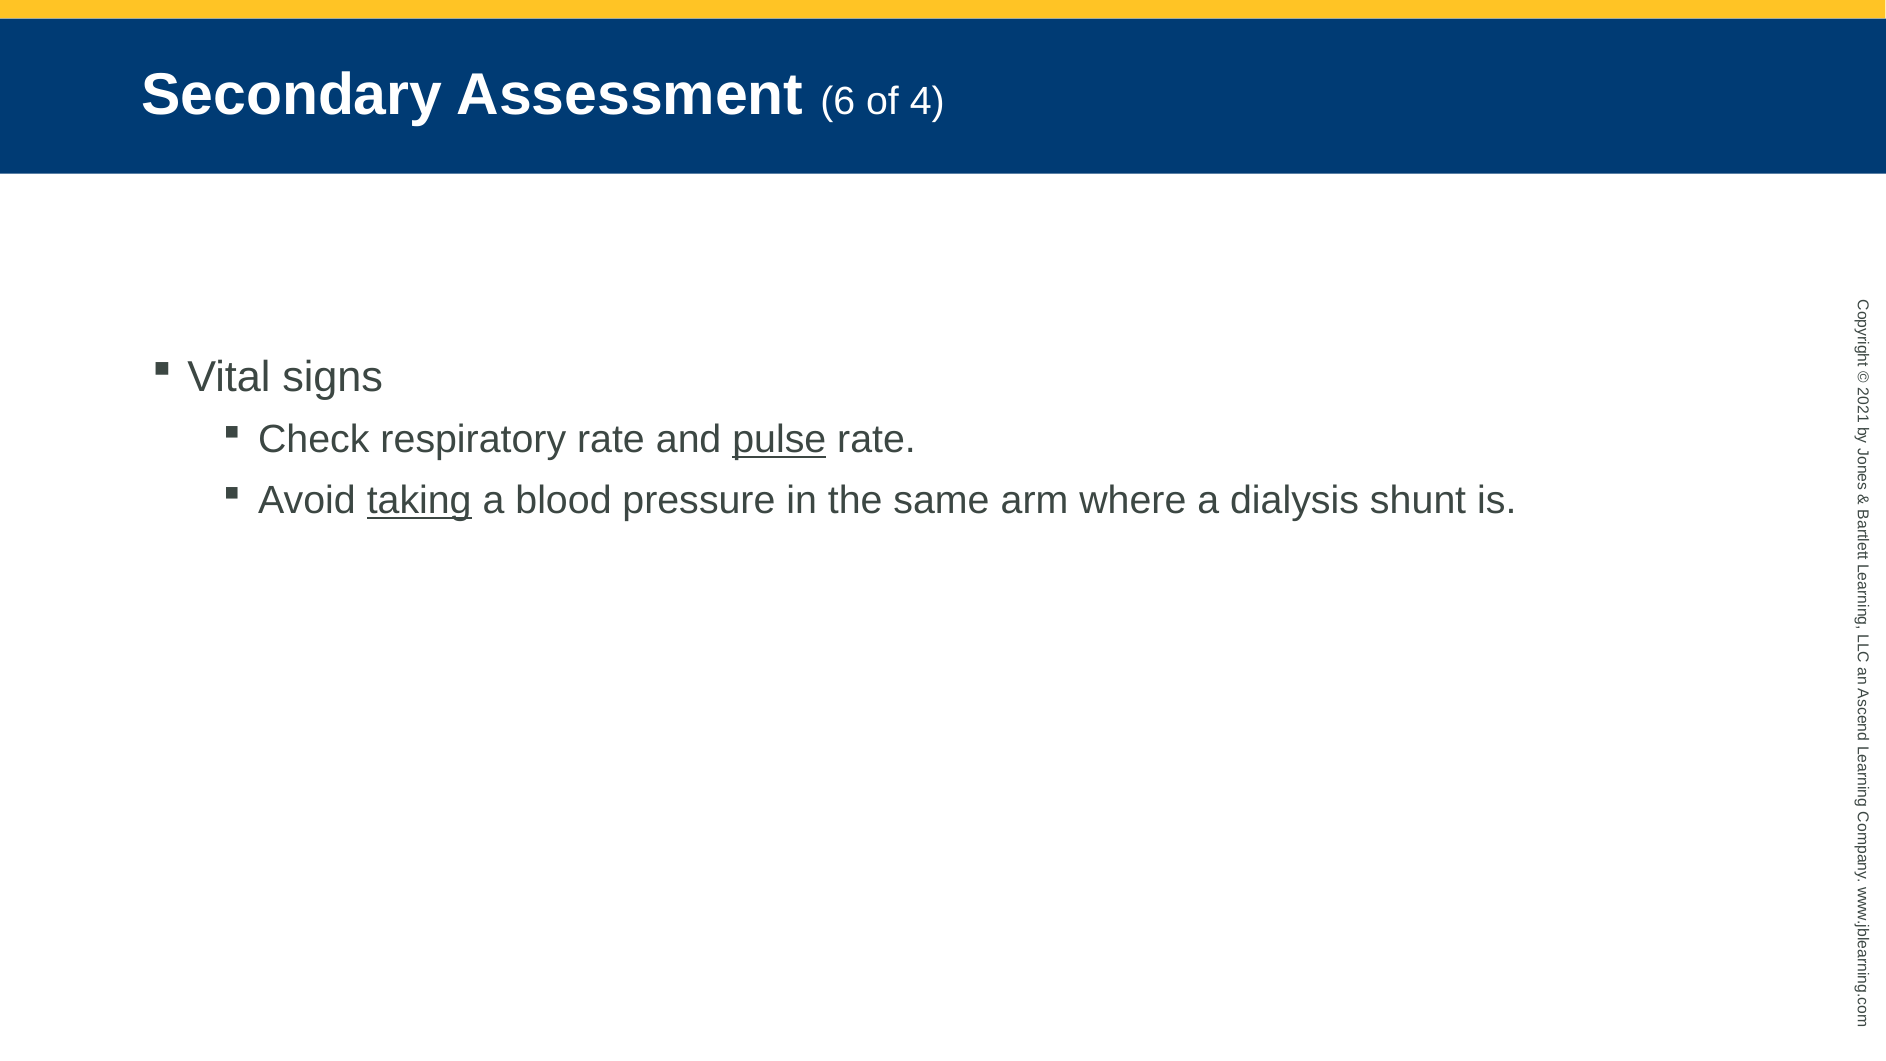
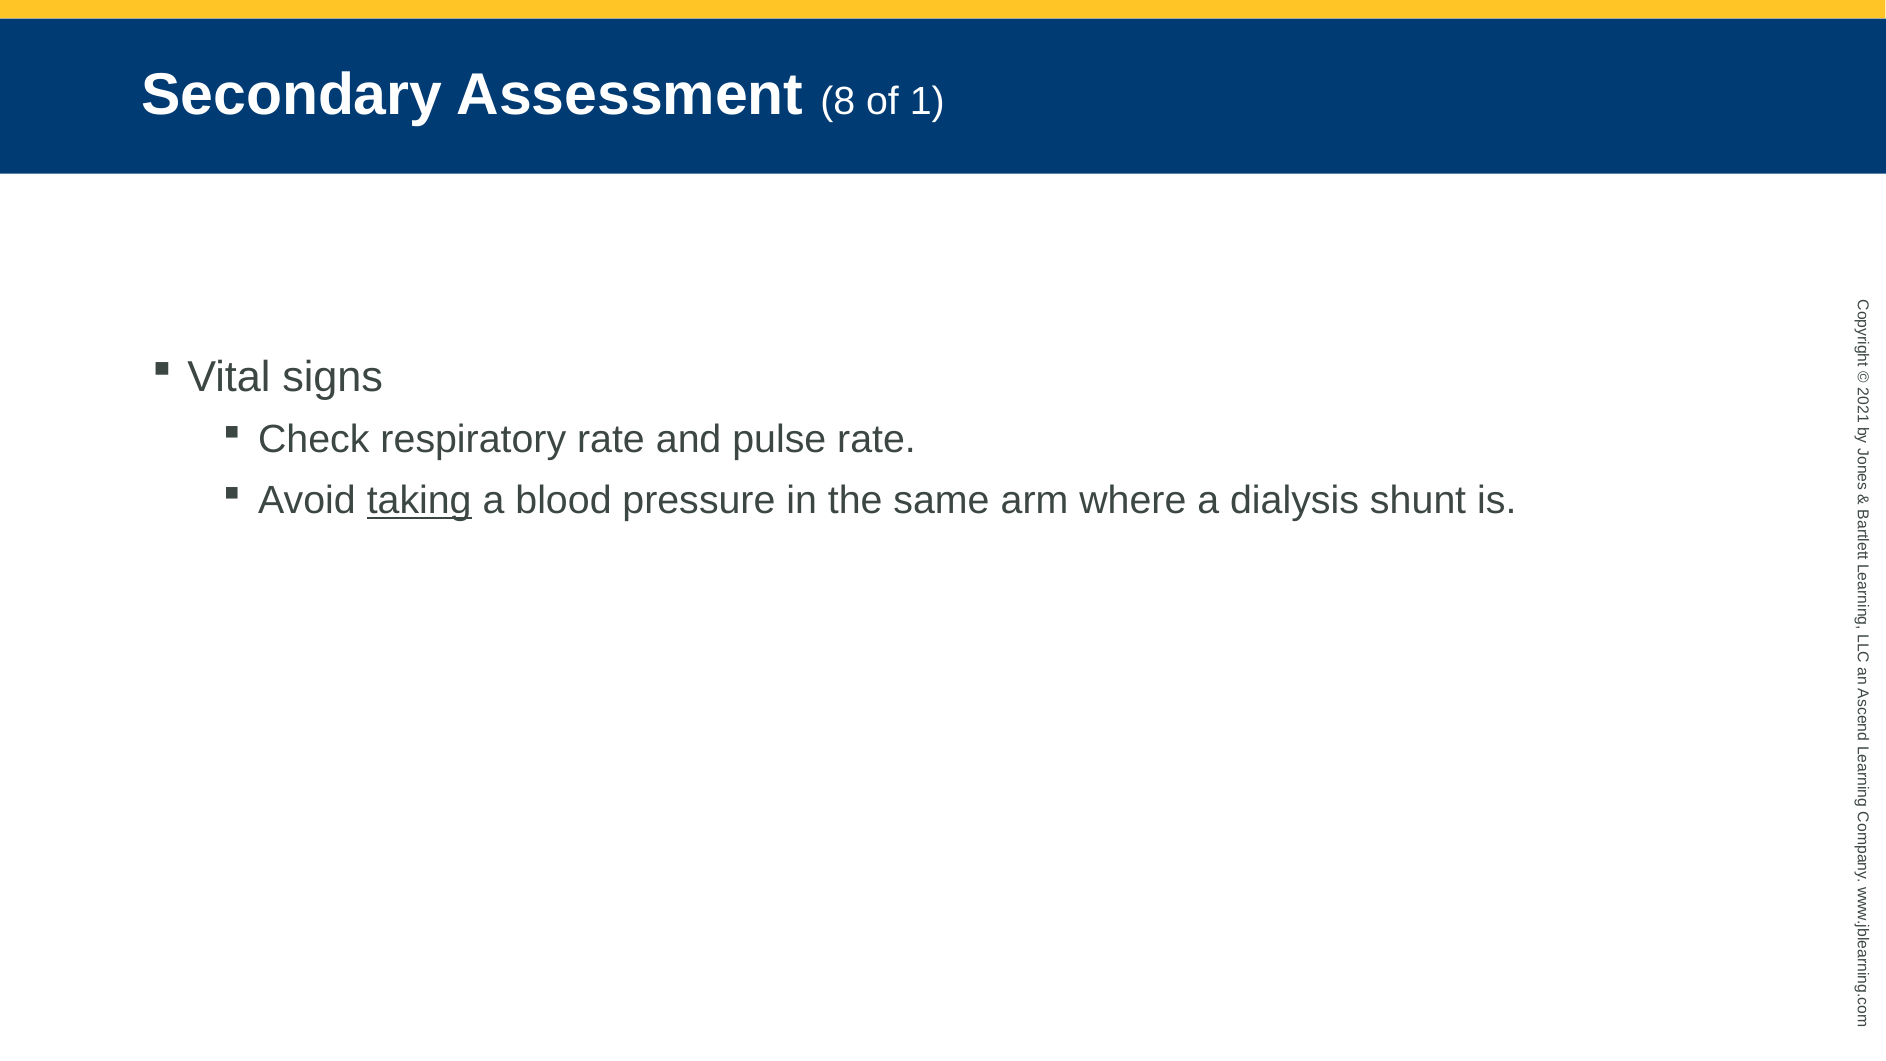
6: 6 -> 8 (838, 101)
of 4: 4 -> 1 (927, 101)
pulse underline: present -> none (779, 440)
